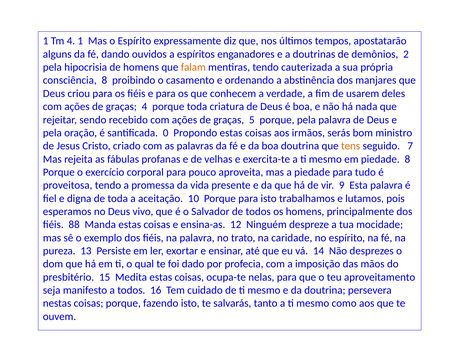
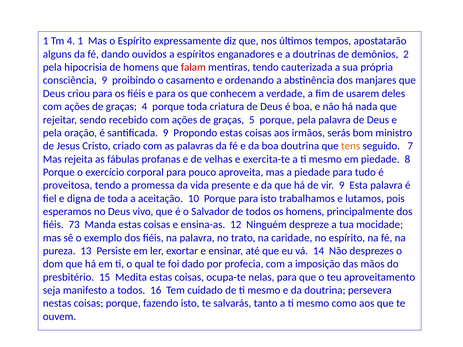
falam colour: orange -> red (193, 67)
consciência 8: 8 -> 9 (104, 80)
santificada 0: 0 -> 9 (166, 133)
88: 88 -> 73 (74, 225)
